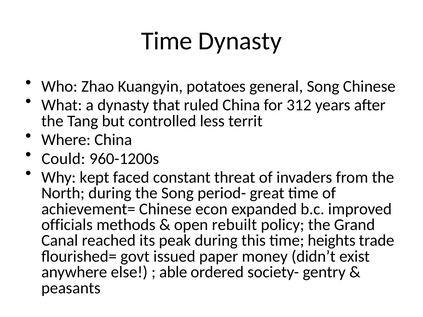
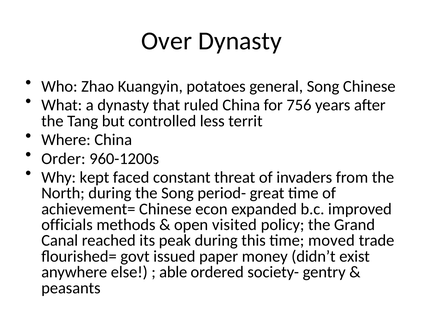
Time: Time -> Over (167, 41)
312: 312 -> 756 (299, 105)
Could: Could -> Order (63, 159)
rebuilt: rebuilt -> visited (234, 225)
heights: heights -> moved (331, 241)
